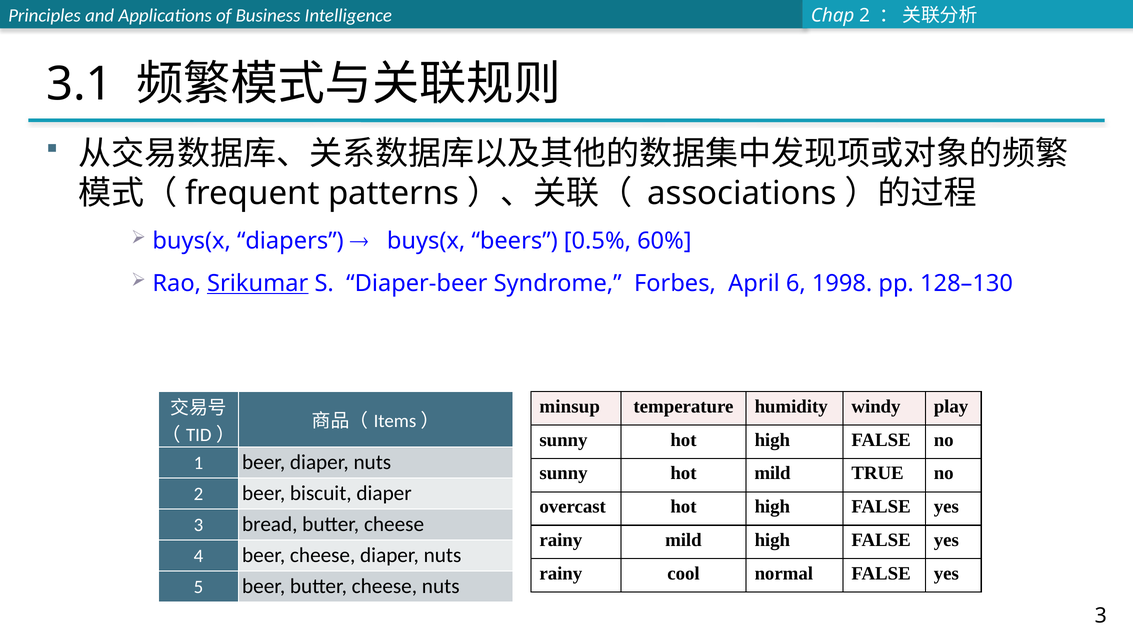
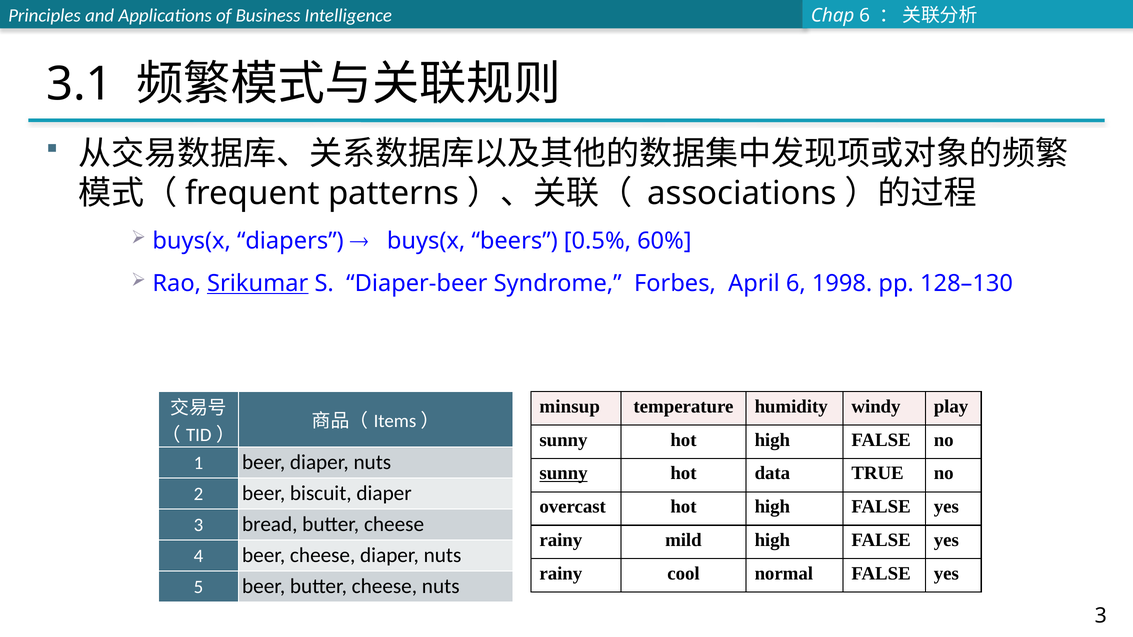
2: 2 -> 6 (865, 15)
sunny underline: none -> present (564, 473)
hot mild: mild -> data (772, 473)
